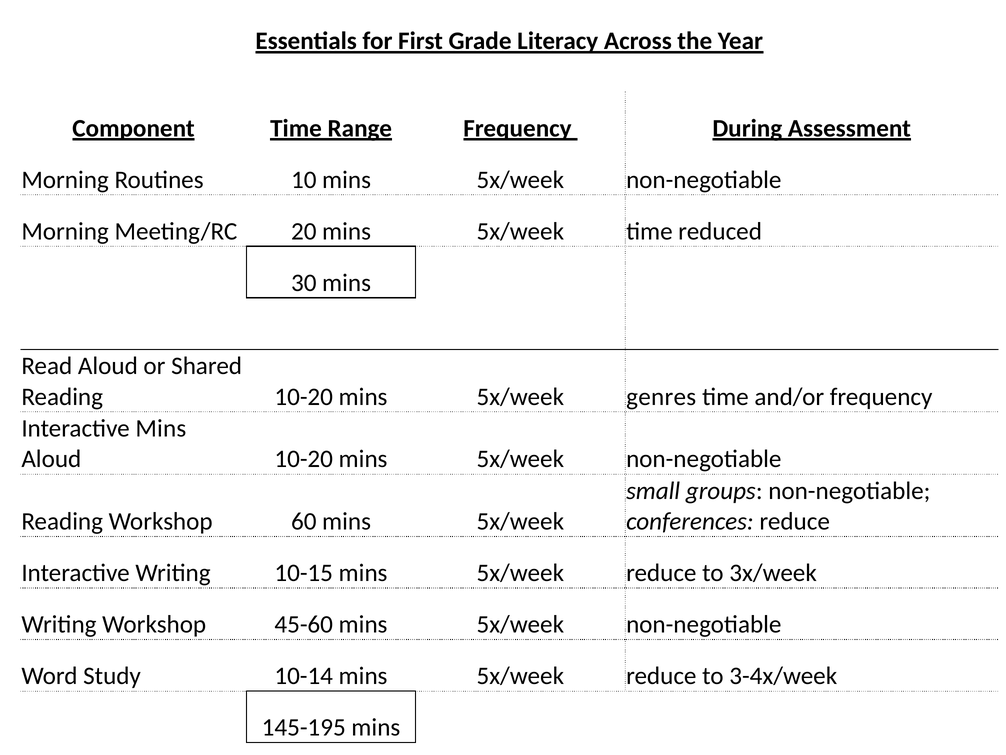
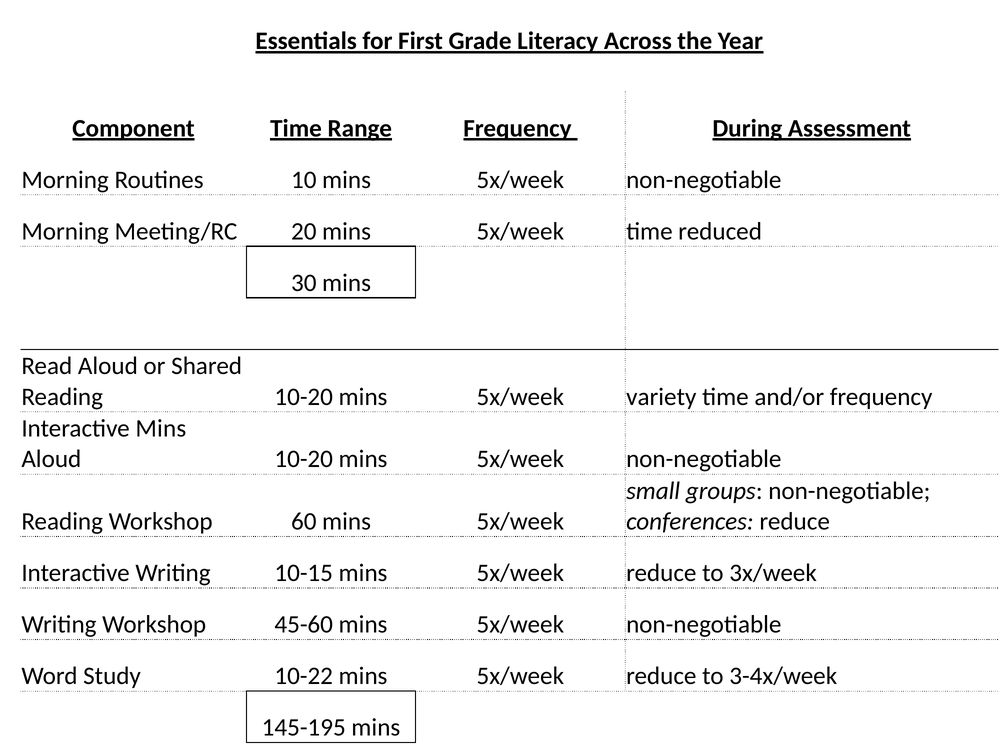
genres: genres -> variety (661, 396)
10-14: 10-14 -> 10-22 (304, 676)
